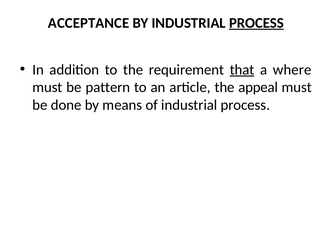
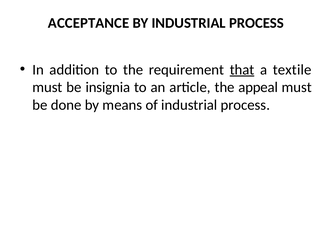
PROCESS underline: present -> none (256, 23)
where: where -> textile (292, 70)
pattern: pattern -> insignia (108, 87)
